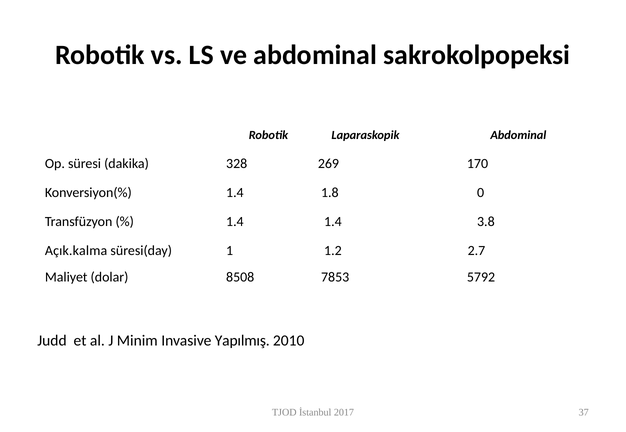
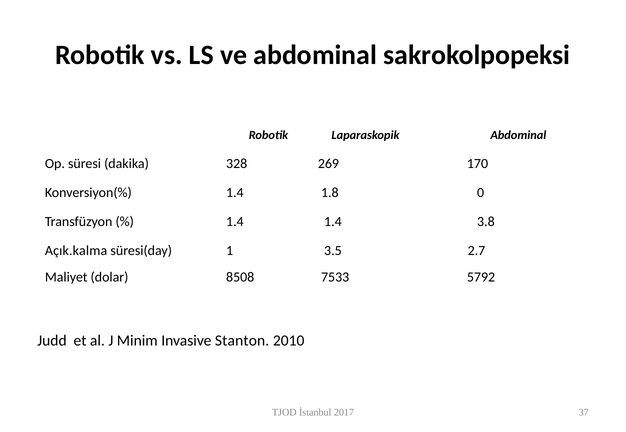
1.2: 1.2 -> 3.5 (333, 250)
7853: 7853 -> 7533 (335, 277)
Yapılmış: Yapılmış -> Stanton (242, 340)
